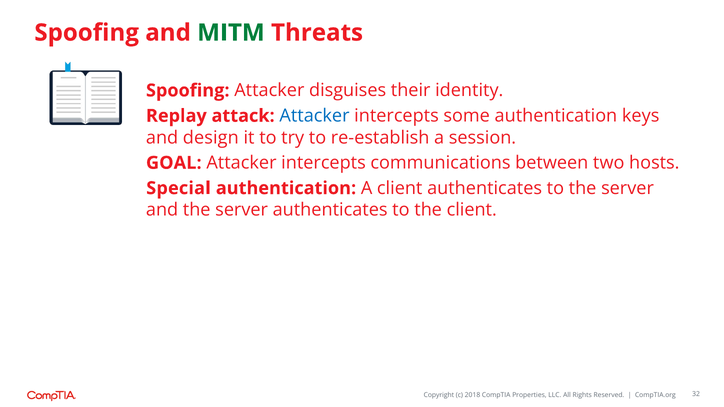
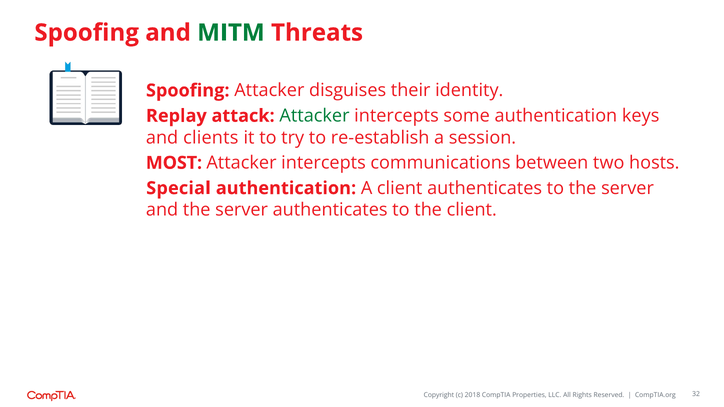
Attacker colour: blue -> green (314, 116)
design: design -> clients (211, 138)
GOAL: GOAL -> MOST (174, 163)
